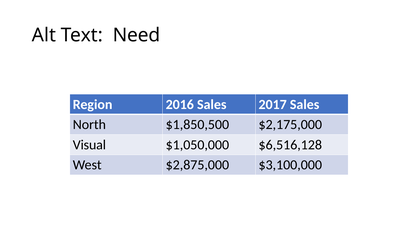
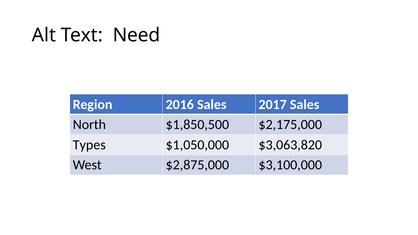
Visual: Visual -> Types (89, 145)
$6,516,128: $6,516,128 -> $3,063,820 (290, 145)
